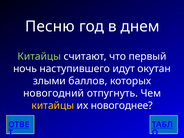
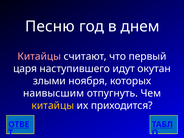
Китайцы colour: light green -> pink (39, 56)
ночь: ночь -> царя (25, 69)
баллов: баллов -> ноября (88, 81)
новогодний: новогодний -> наивысшим (54, 93)
новогоднее: новогоднее -> приходится (122, 106)
